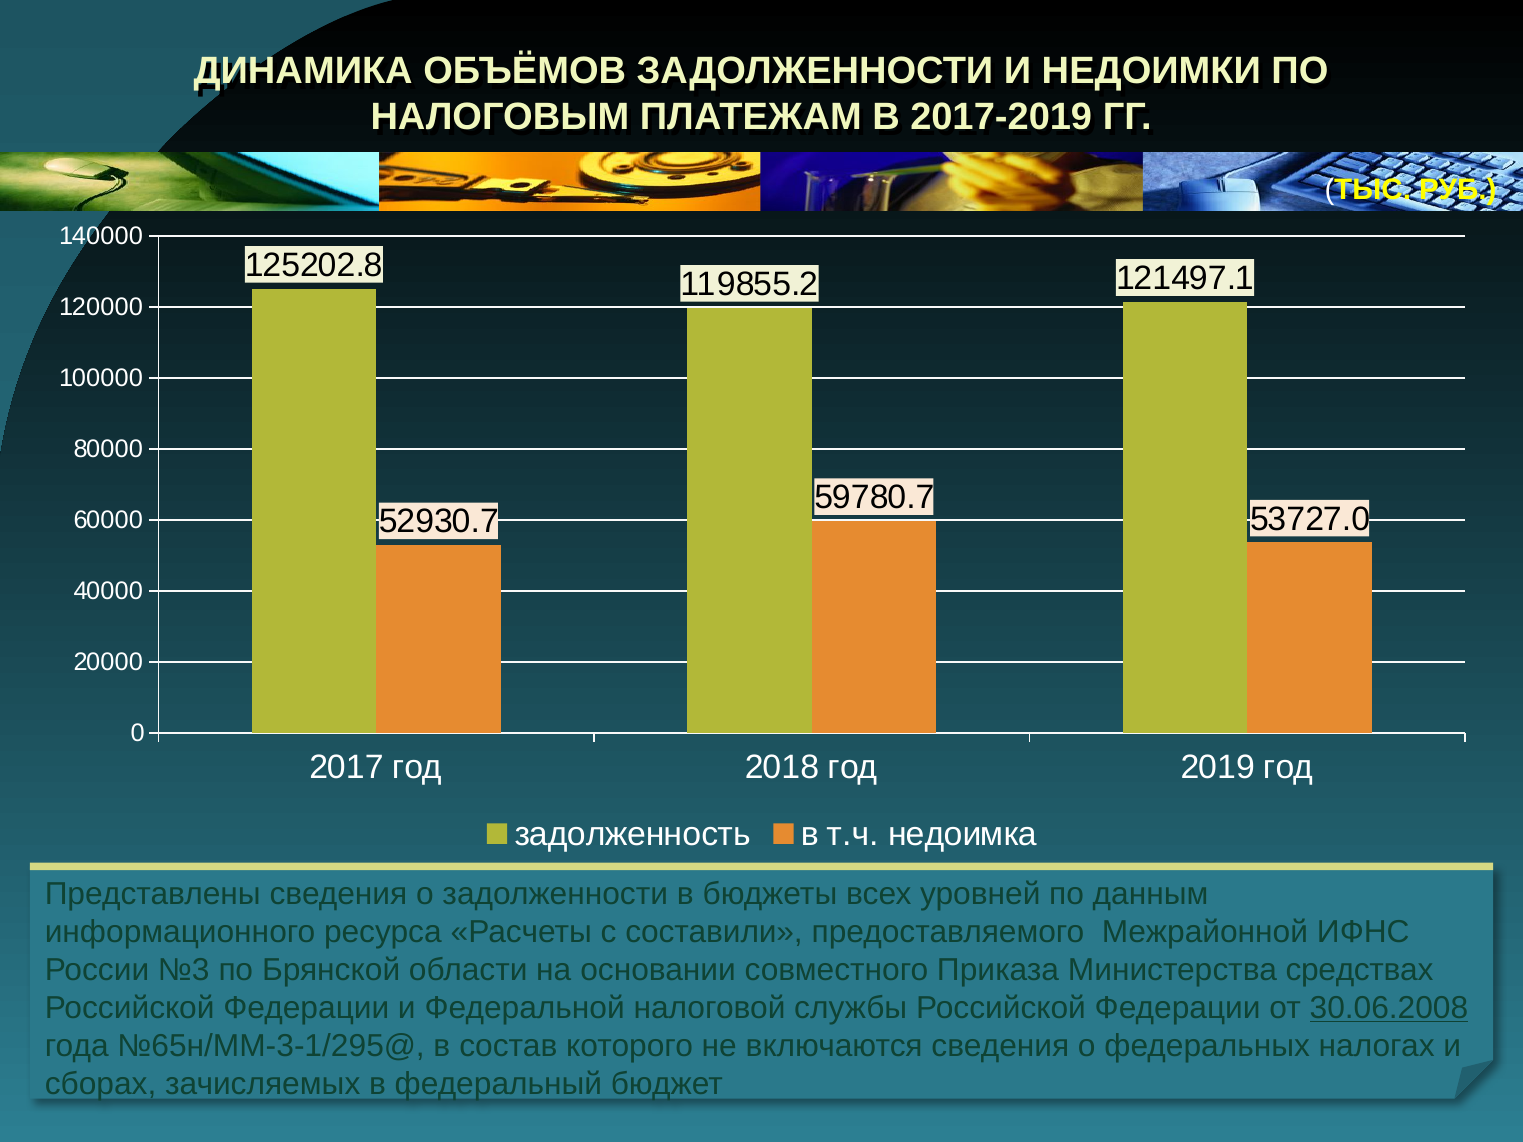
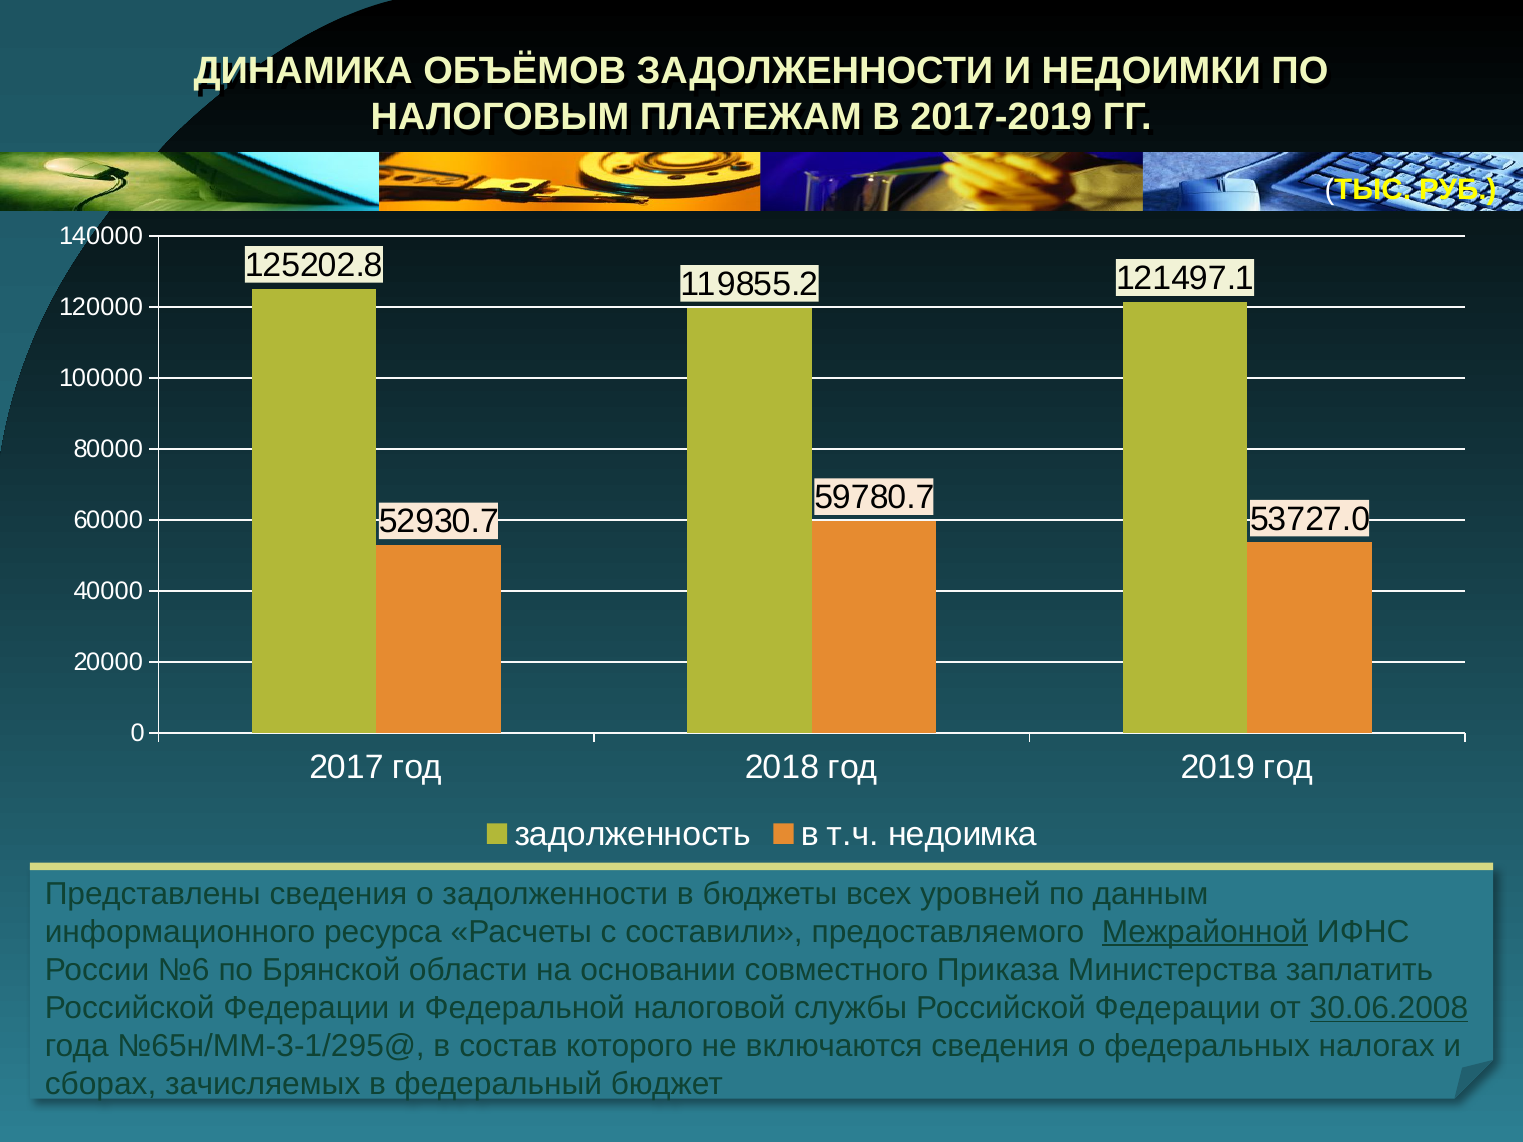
Межрайонной underline: none -> present (1205, 932)
№3: №3 -> №6 (184, 970)
средствах: средствах -> заплатить (1359, 970)
